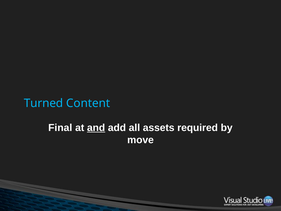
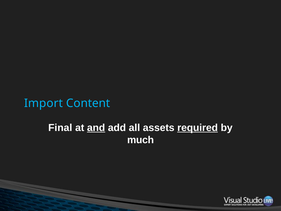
Turned: Turned -> Import (43, 103)
required underline: none -> present (198, 128)
move: move -> much (141, 140)
